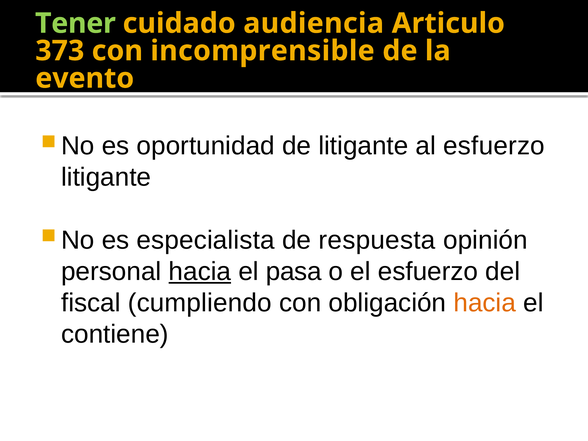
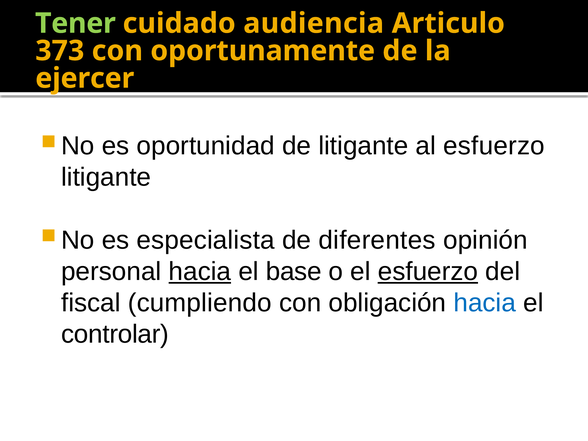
incomprensible: incomprensible -> oportunamente (263, 51)
evento: evento -> ejercer (85, 78)
respuesta: respuesta -> diferentes (377, 240)
pasa: pasa -> base (294, 271)
esfuerzo underline: none -> present (428, 271)
hacia colour: orange -> blue (485, 303)
contiene: contiene -> controlar (115, 334)
